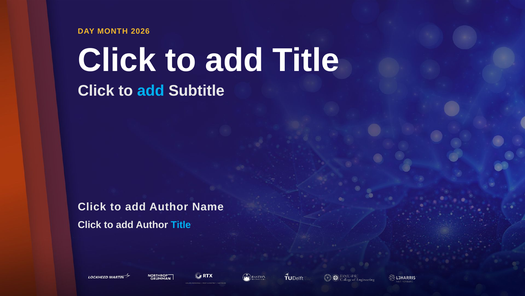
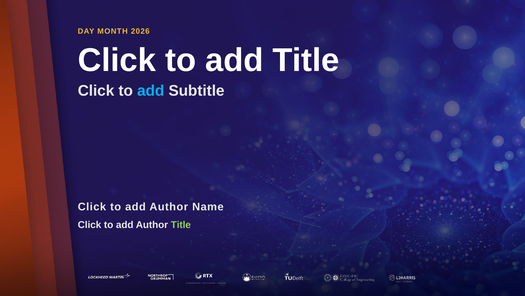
Title colour: light blue -> light green (181, 224)
